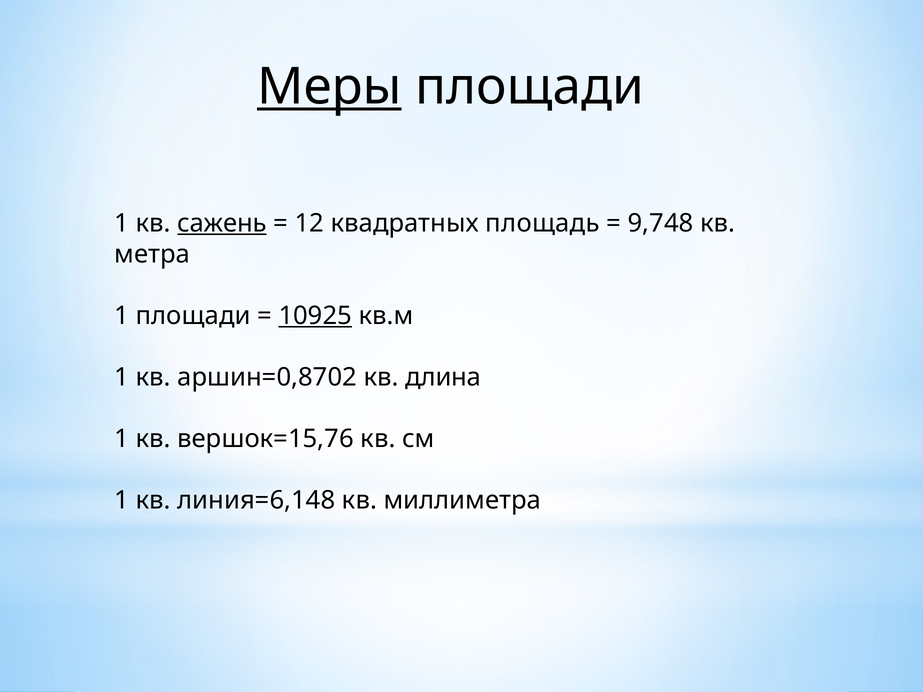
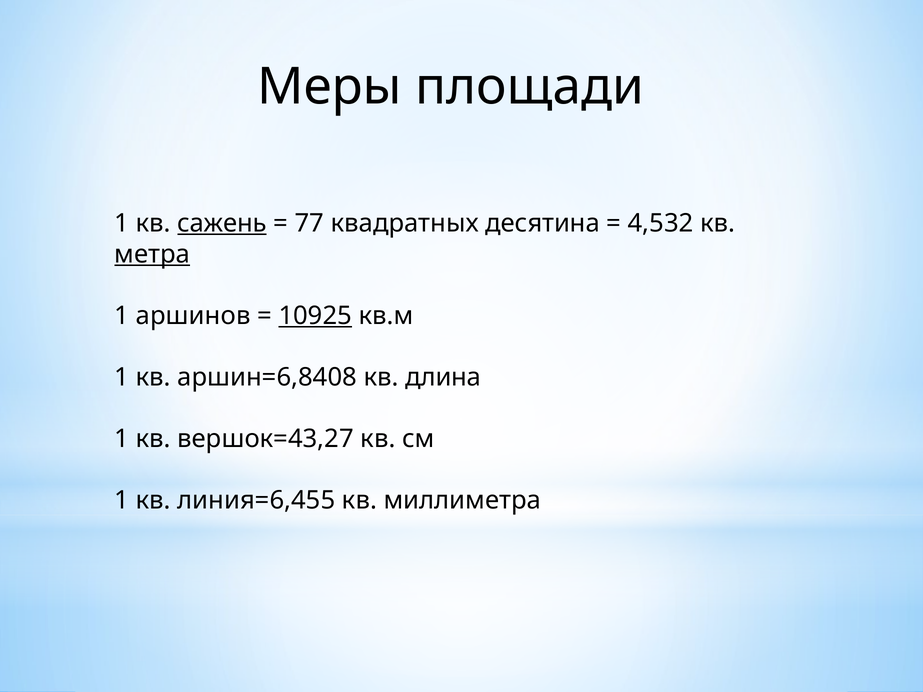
Меры underline: present -> none (329, 87)
12: 12 -> 77 (309, 223)
площадь: площадь -> десятина (543, 223)
9,748: 9,748 -> 4,532 (661, 223)
метра underline: none -> present (152, 254)
1 площади: площади -> аршинов (193, 316)
аршин=0,8702: аршин=0,8702 -> аршин=6,8408 (267, 377)
вершок=15,76: вершок=15,76 -> вершок=43,27 (266, 439)
линия=6,148: линия=6,148 -> линия=6,455 (256, 500)
